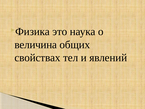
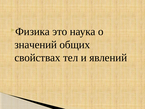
величина: величина -> значений (36, 45)
